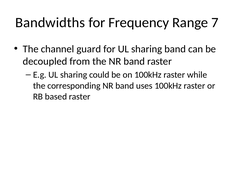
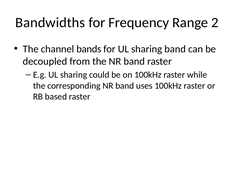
7: 7 -> 2 (215, 23)
guard: guard -> bands (89, 49)
